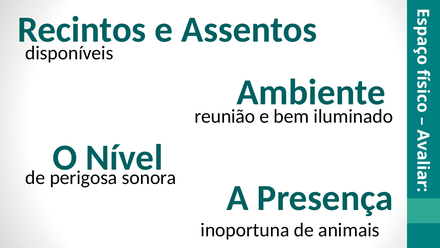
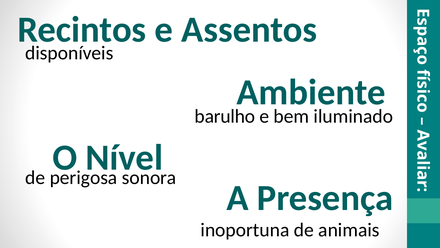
reunião: reunião -> barulho (225, 116)
